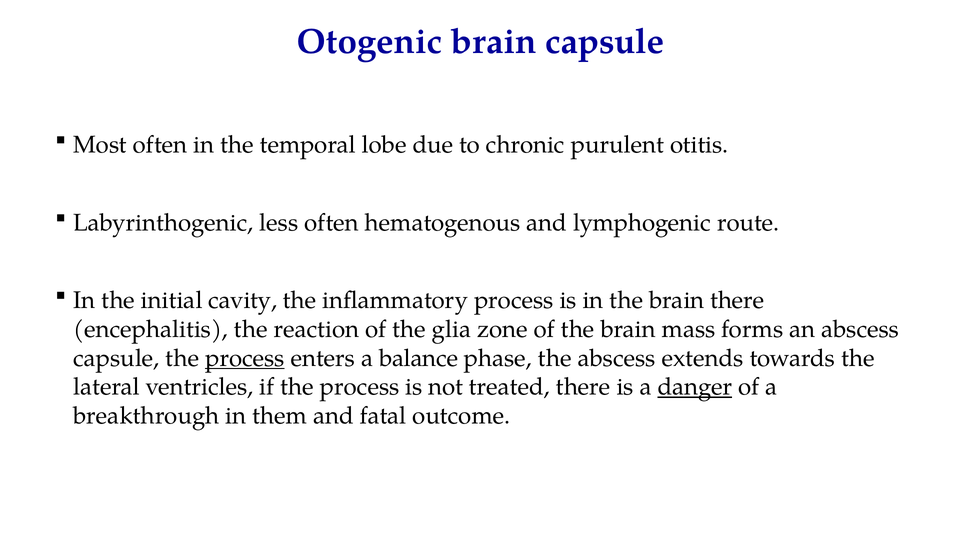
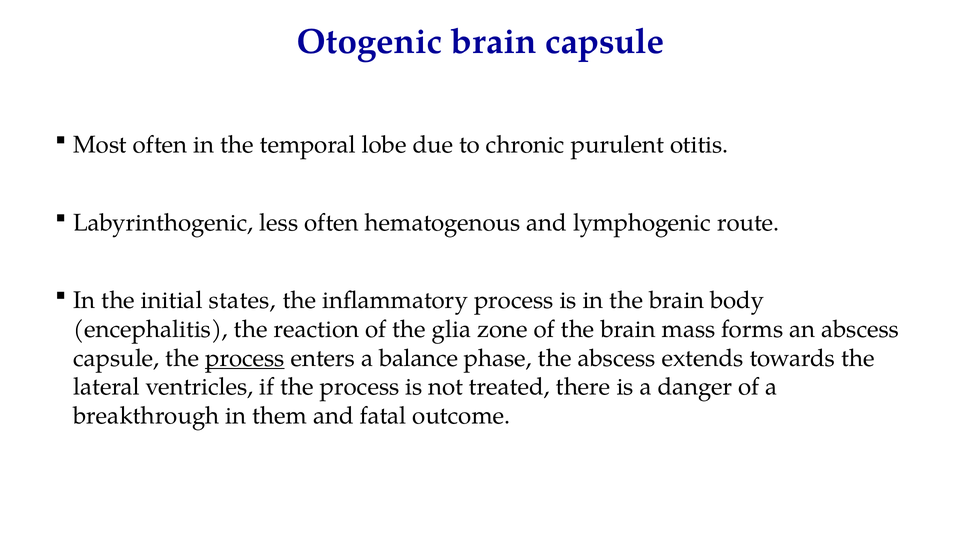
cavity: cavity -> states (242, 300)
brain there: there -> body (737, 300)
danger underline: present -> none (695, 387)
